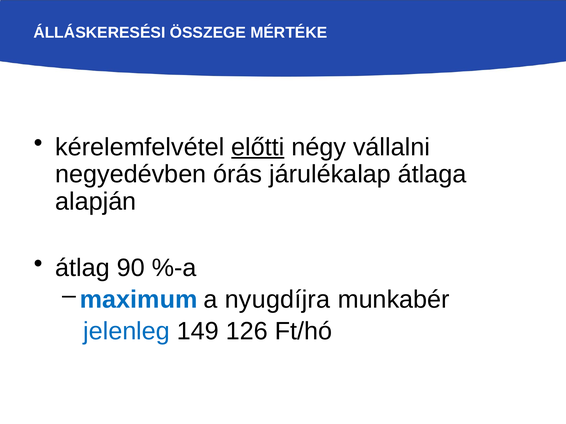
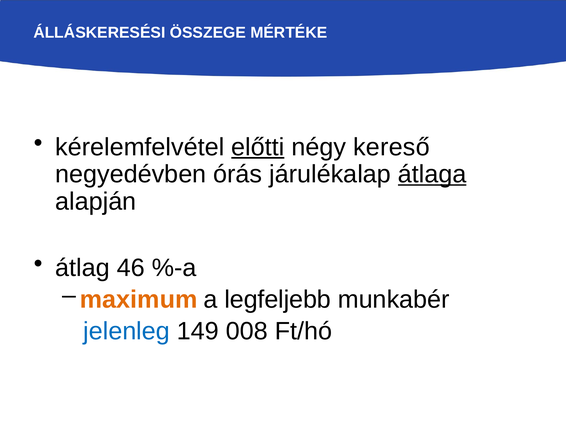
vállalni: vállalni -> kereső (391, 147)
átlaga underline: none -> present (432, 174)
90: 90 -> 46 (131, 268)
maximum colour: blue -> orange (139, 300)
nyugdíjra: nyugdíjra -> legfeljebb (278, 300)
126: 126 -> 008 (247, 331)
